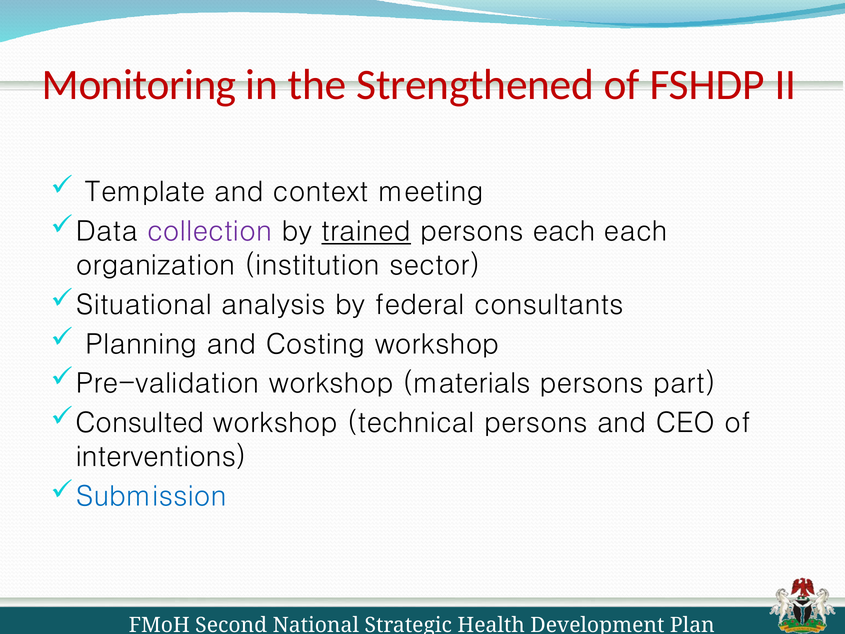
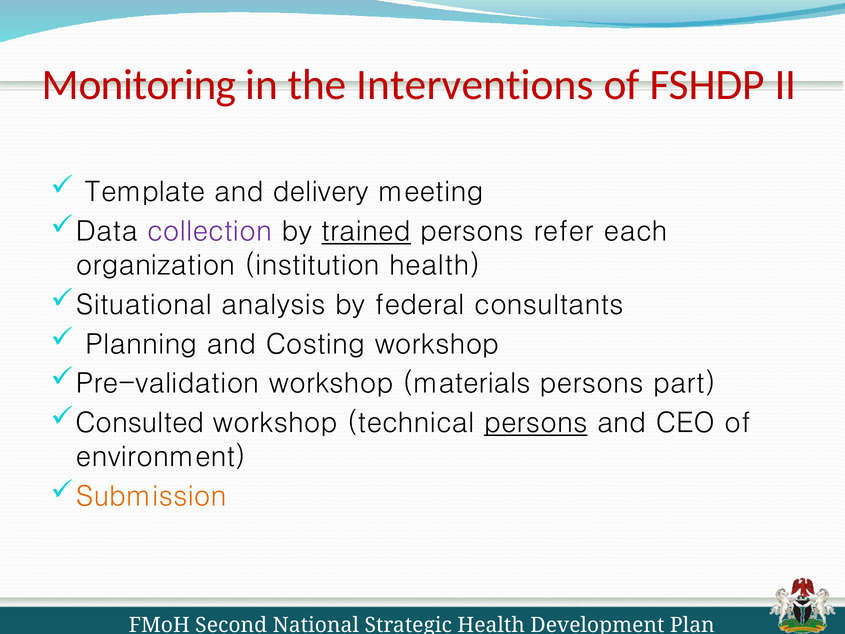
Strengthened: Strengthened -> Interventions (475, 85)
context: context -> delivery (321, 192)
persons each: each -> refer (564, 231)
institution sector: sector -> health (435, 265)
persons underline: none -> present (536, 423)
interventions: interventions -> environment (161, 457)
Submission colour: blue -> orange (151, 496)
